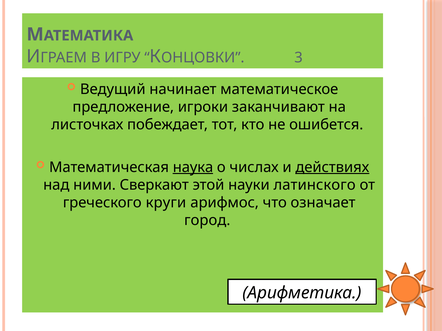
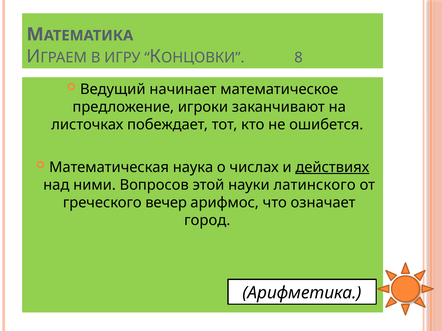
3: 3 -> 8 (299, 58)
наука underline: present -> none (193, 167)
Сверкают: Сверкают -> Вопросов (154, 185)
круги: круги -> вечер (166, 203)
